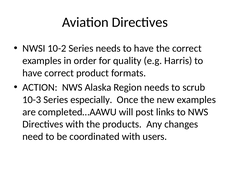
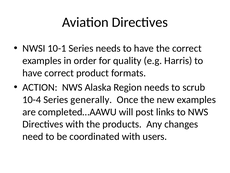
10-2: 10-2 -> 10-1 (57, 48)
10-3: 10-3 -> 10-4 (32, 99)
especially: especially -> generally (91, 99)
